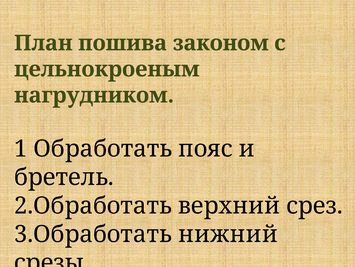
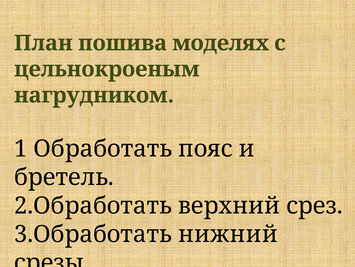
законом: законом -> моделях (221, 43)
